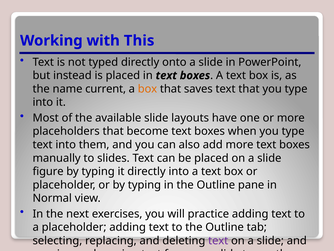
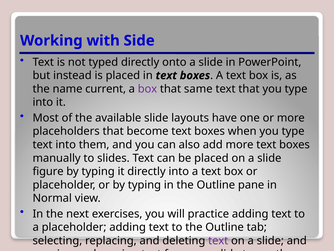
This: This -> Side (139, 41)
box colour: orange -> purple (147, 89)
saves: saves -> same (198, 89)
